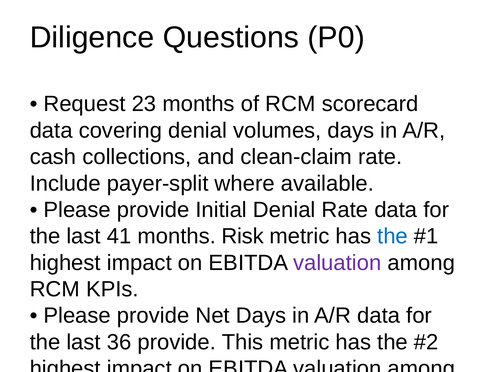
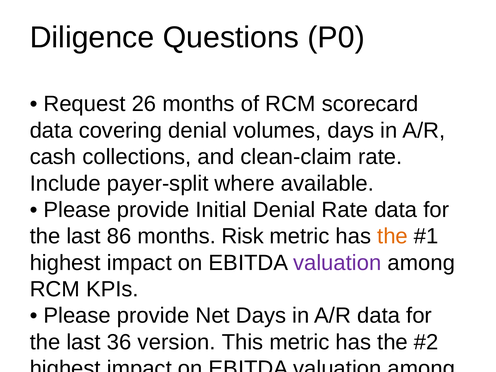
23: 23 -> 26 (144, 104)
41: 41 -> 86 (119, 236)
the colour: blue -> orange (393, 236)
36 provide: provide -> version (177, 342)
